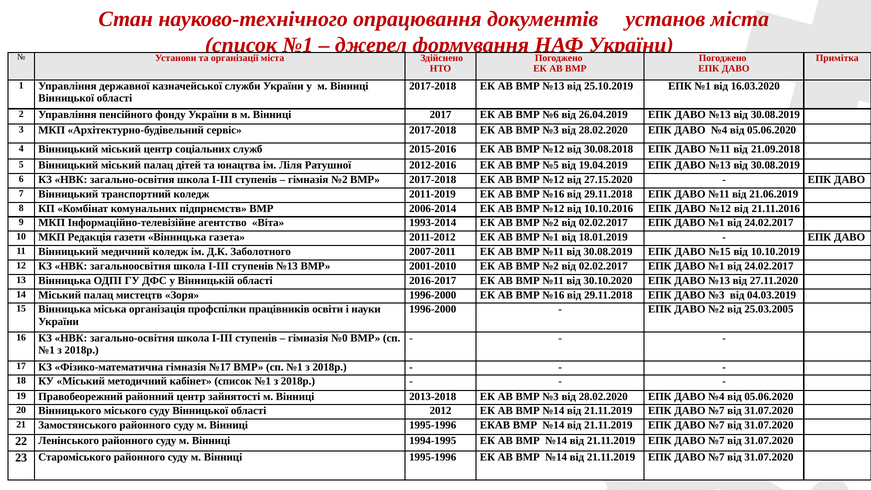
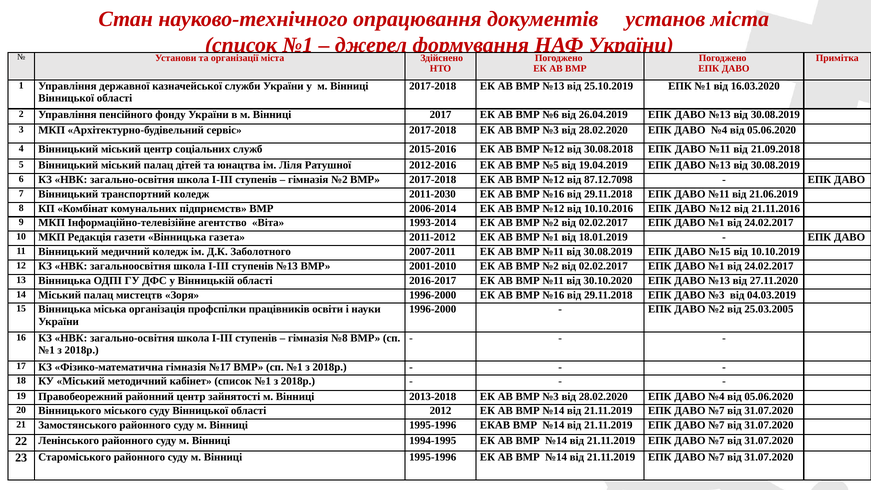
27.15.2020: 27.15.2020 -> 87.12.7098 (608, 180)
2011-2019: 2011-2019 -> 2011-2030 (432, 194)
№0: №0 -> №8 (339, 338)
